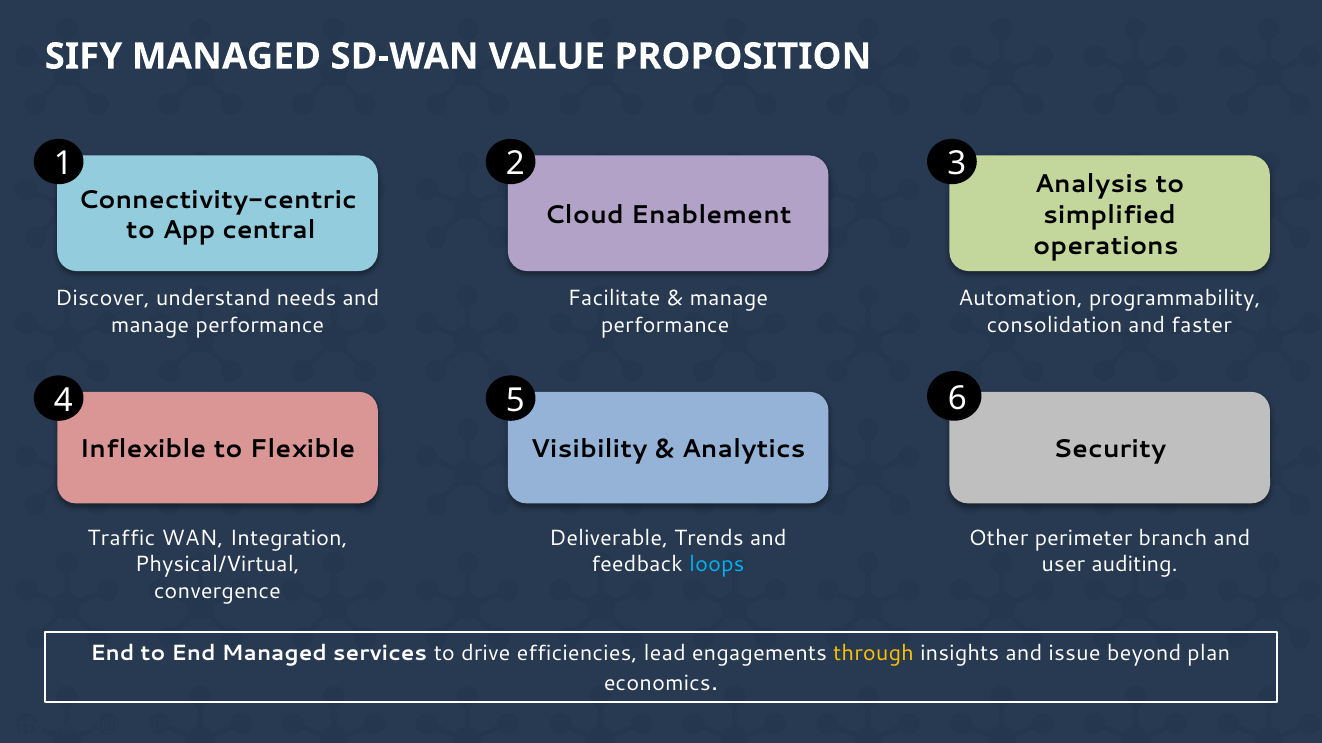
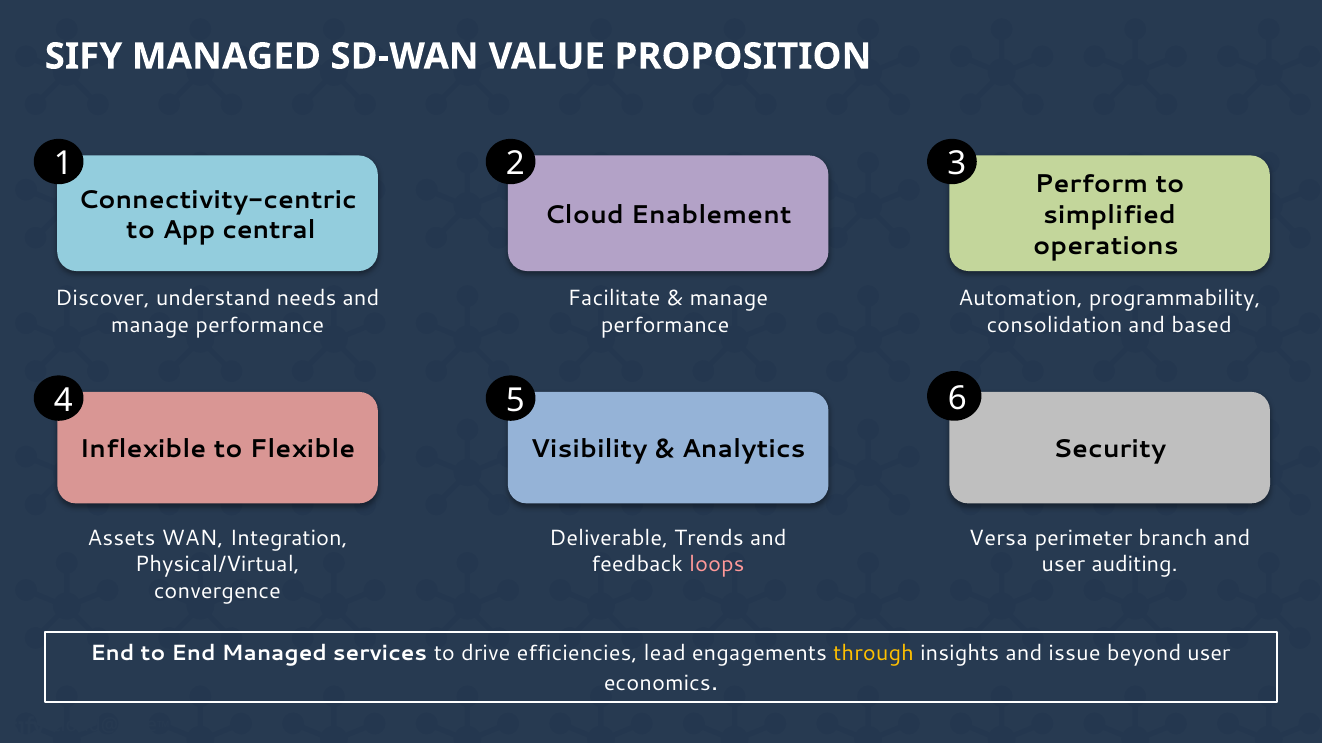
Analysis: Analysis -> Perform (1091, 184)
faster: faster -> based (1202, 325)
Traffic: Traffic -> Assets (121, 539)
Other: Other -> Versa (998, 539)
loops colour: light blue -> pink (717, 565)
beyond plan: plan -> user (1209, 654)
